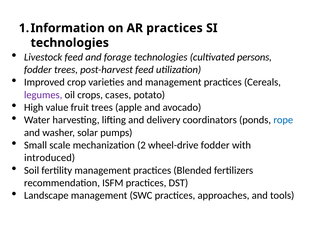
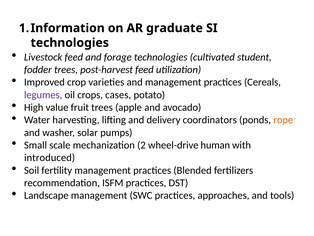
AR practices: practices -> graduate (174, 28)
persons: persons -> student (254, 57)
rope colour: blue -> orange (283, 120)
wheel-drive fodder: fodder -> human (215, 145)
